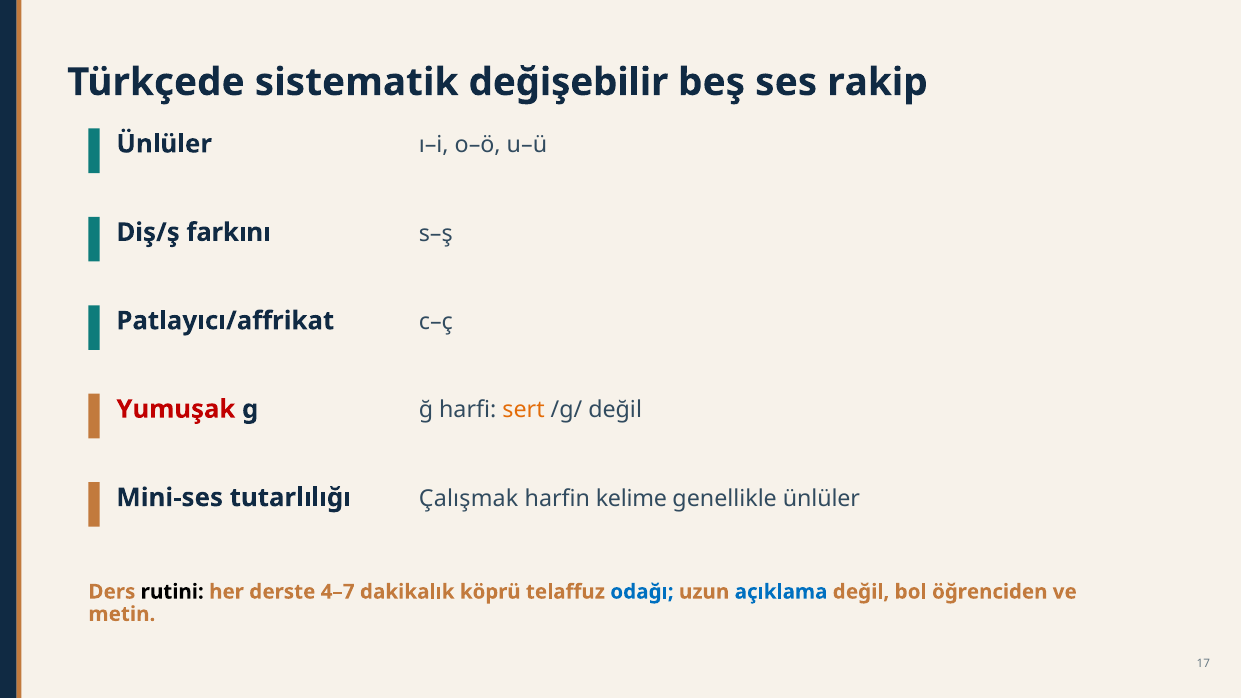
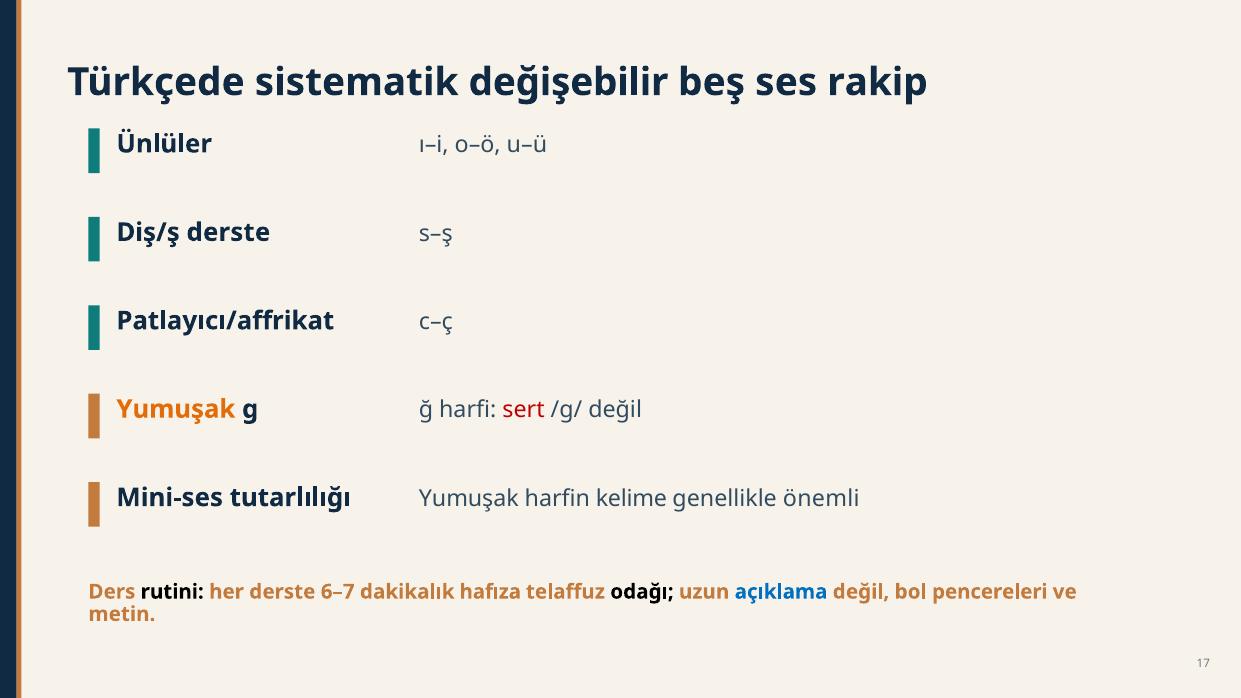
Diş/ş farkını: farkını -> derste (228, 232)
Yumuşak colour: red -> orange (176, 409)
sert colour: orange -> red (524, 410)
tutarlılığı Çalışmak: Çalışmak -> Yumuşak (469, 499)
genellikle ünlüler: ünlüler -> önemli (821, 499)
4–7: 4–7 -> 6–7 (338, 592)
köprü: köprü -> hafıza (490, 592)
odağı colour: blue -> black (642, 592)
öğrenciden: öğrenciden -> pencereleri (990, 592)
